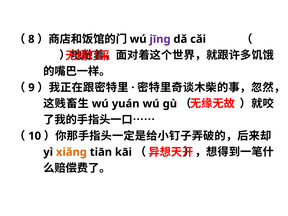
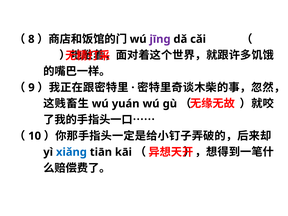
xiǎng colour: orange -> blue (71, 152)
